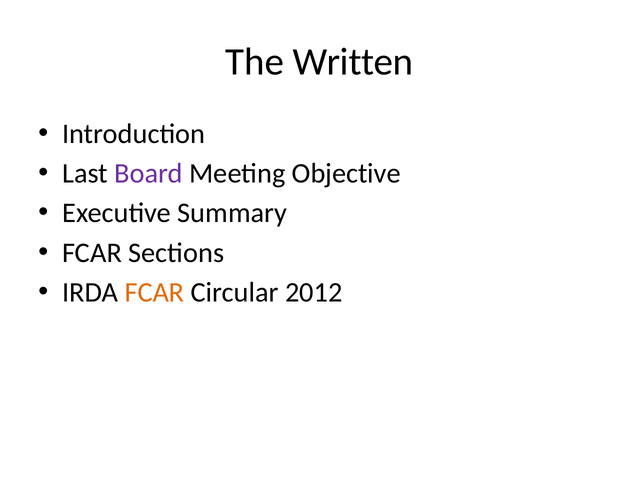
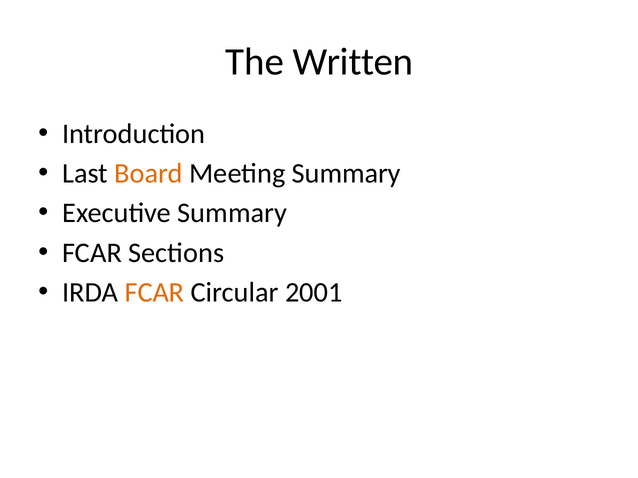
Board colour: purple -> orange (149, 174)
Meeting Objective: Objective -> Summary (346, 174)
2012: 2012 -> 2001 (314, 293)
